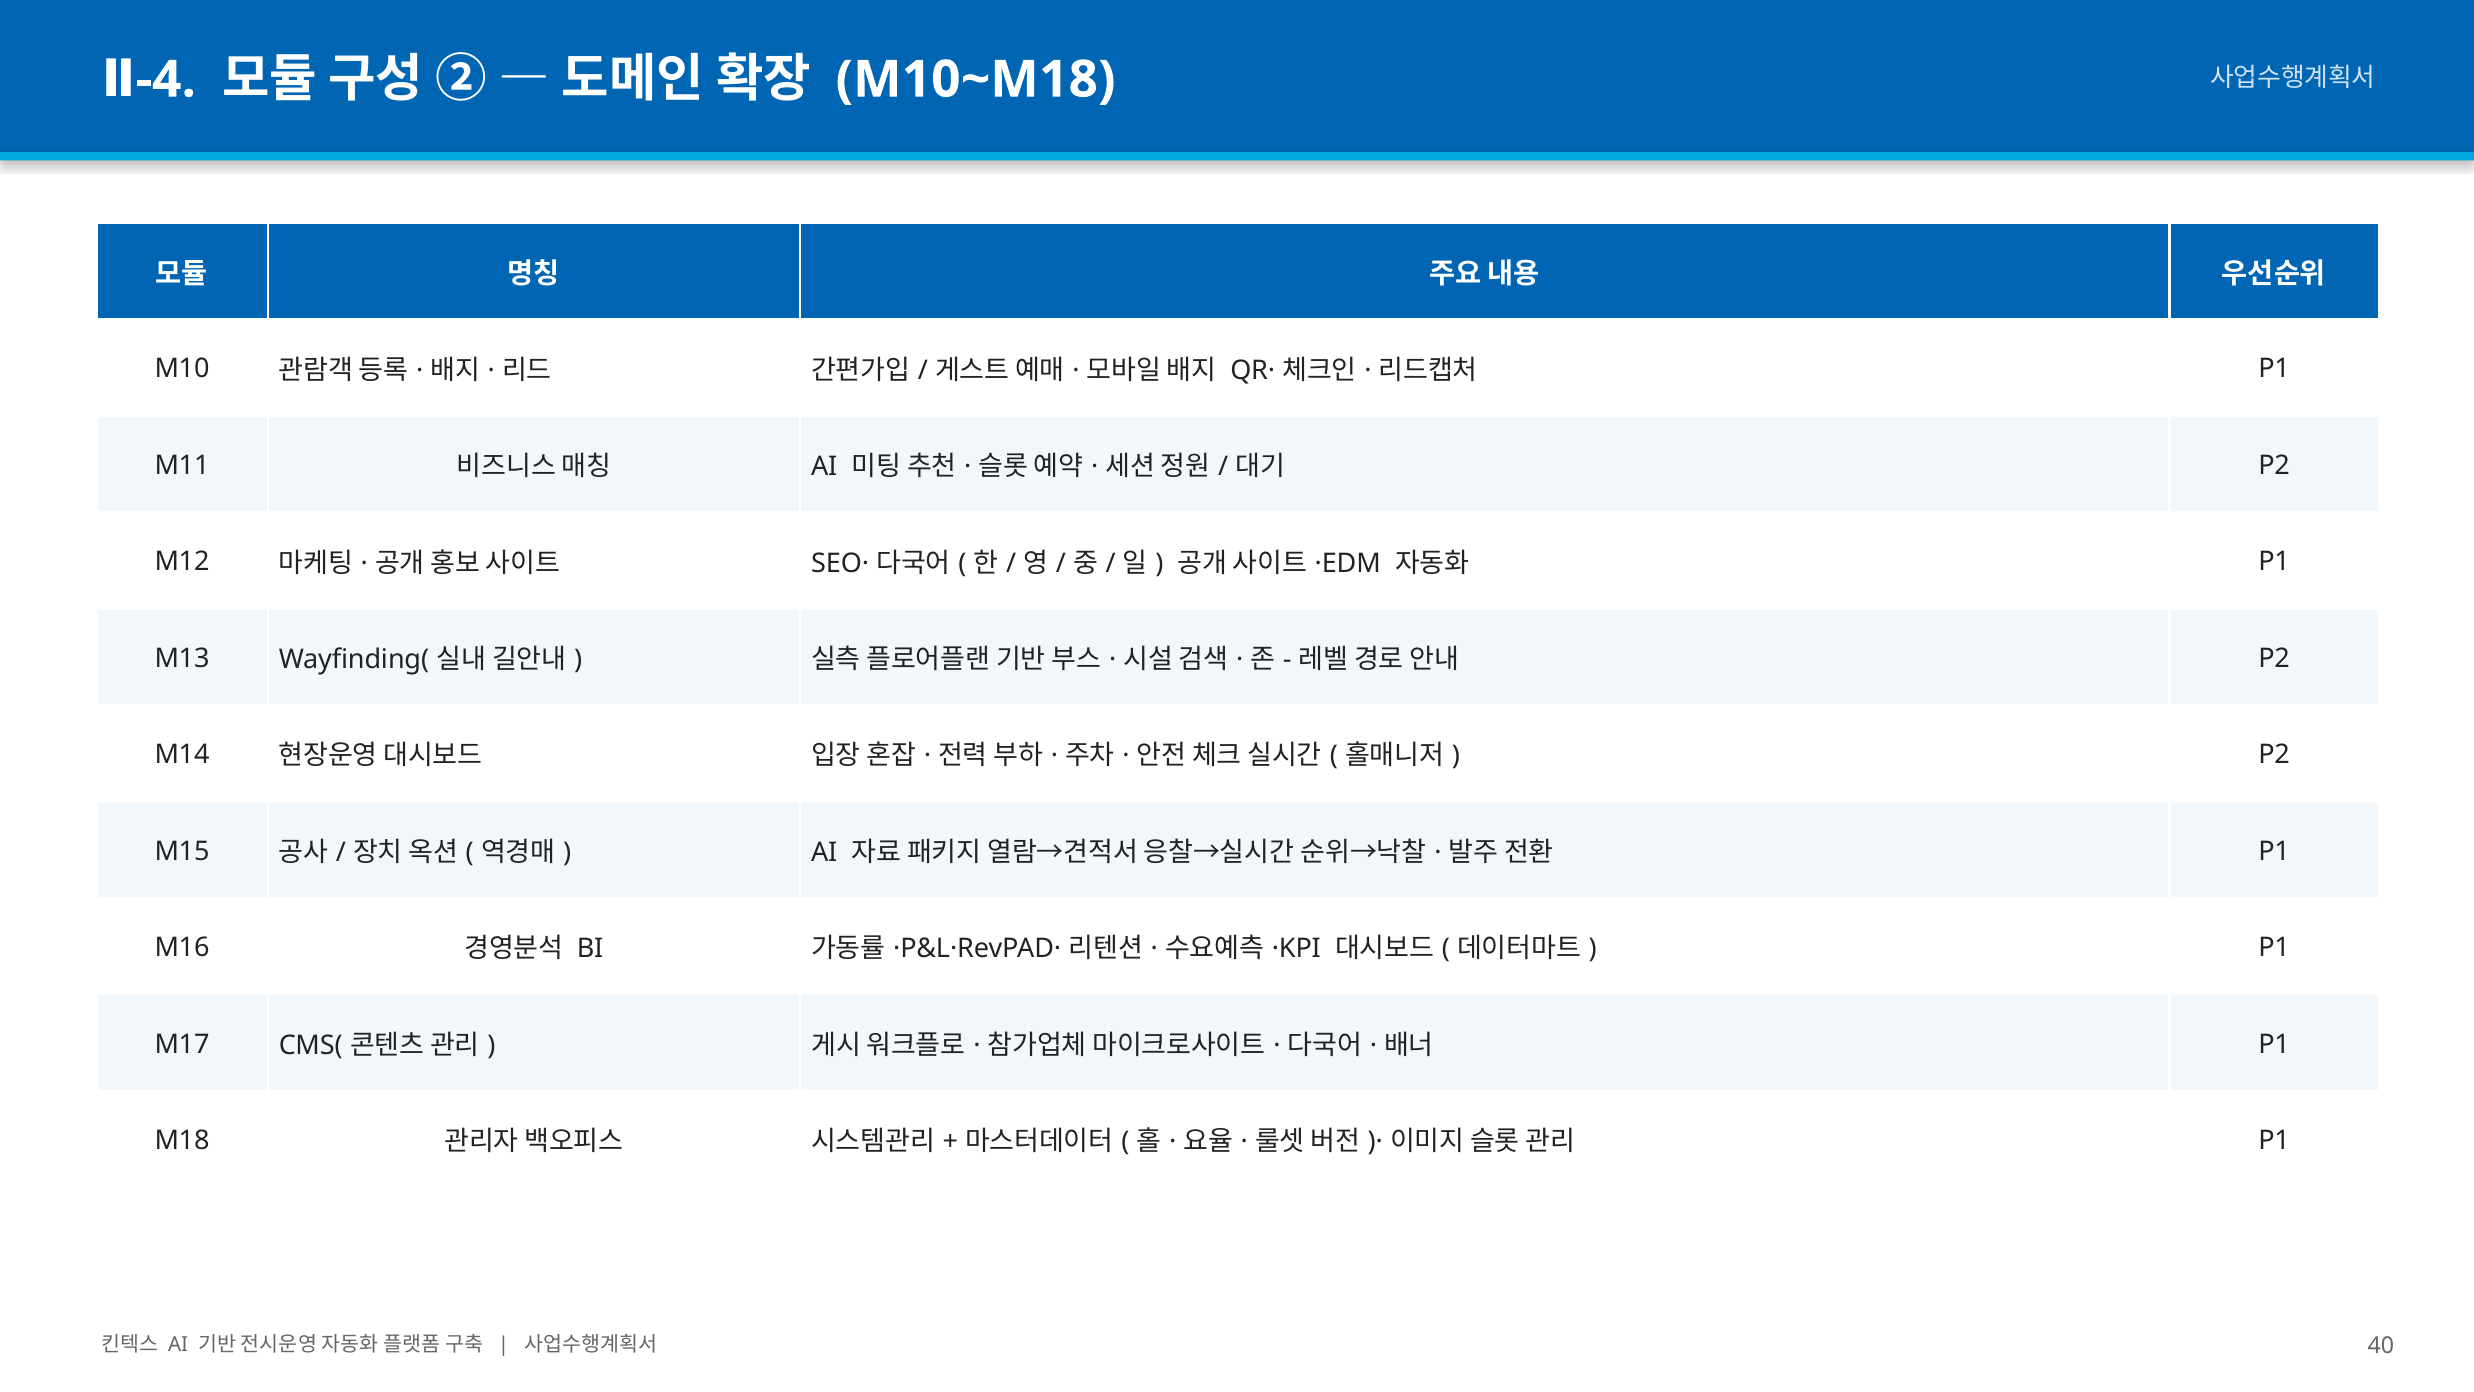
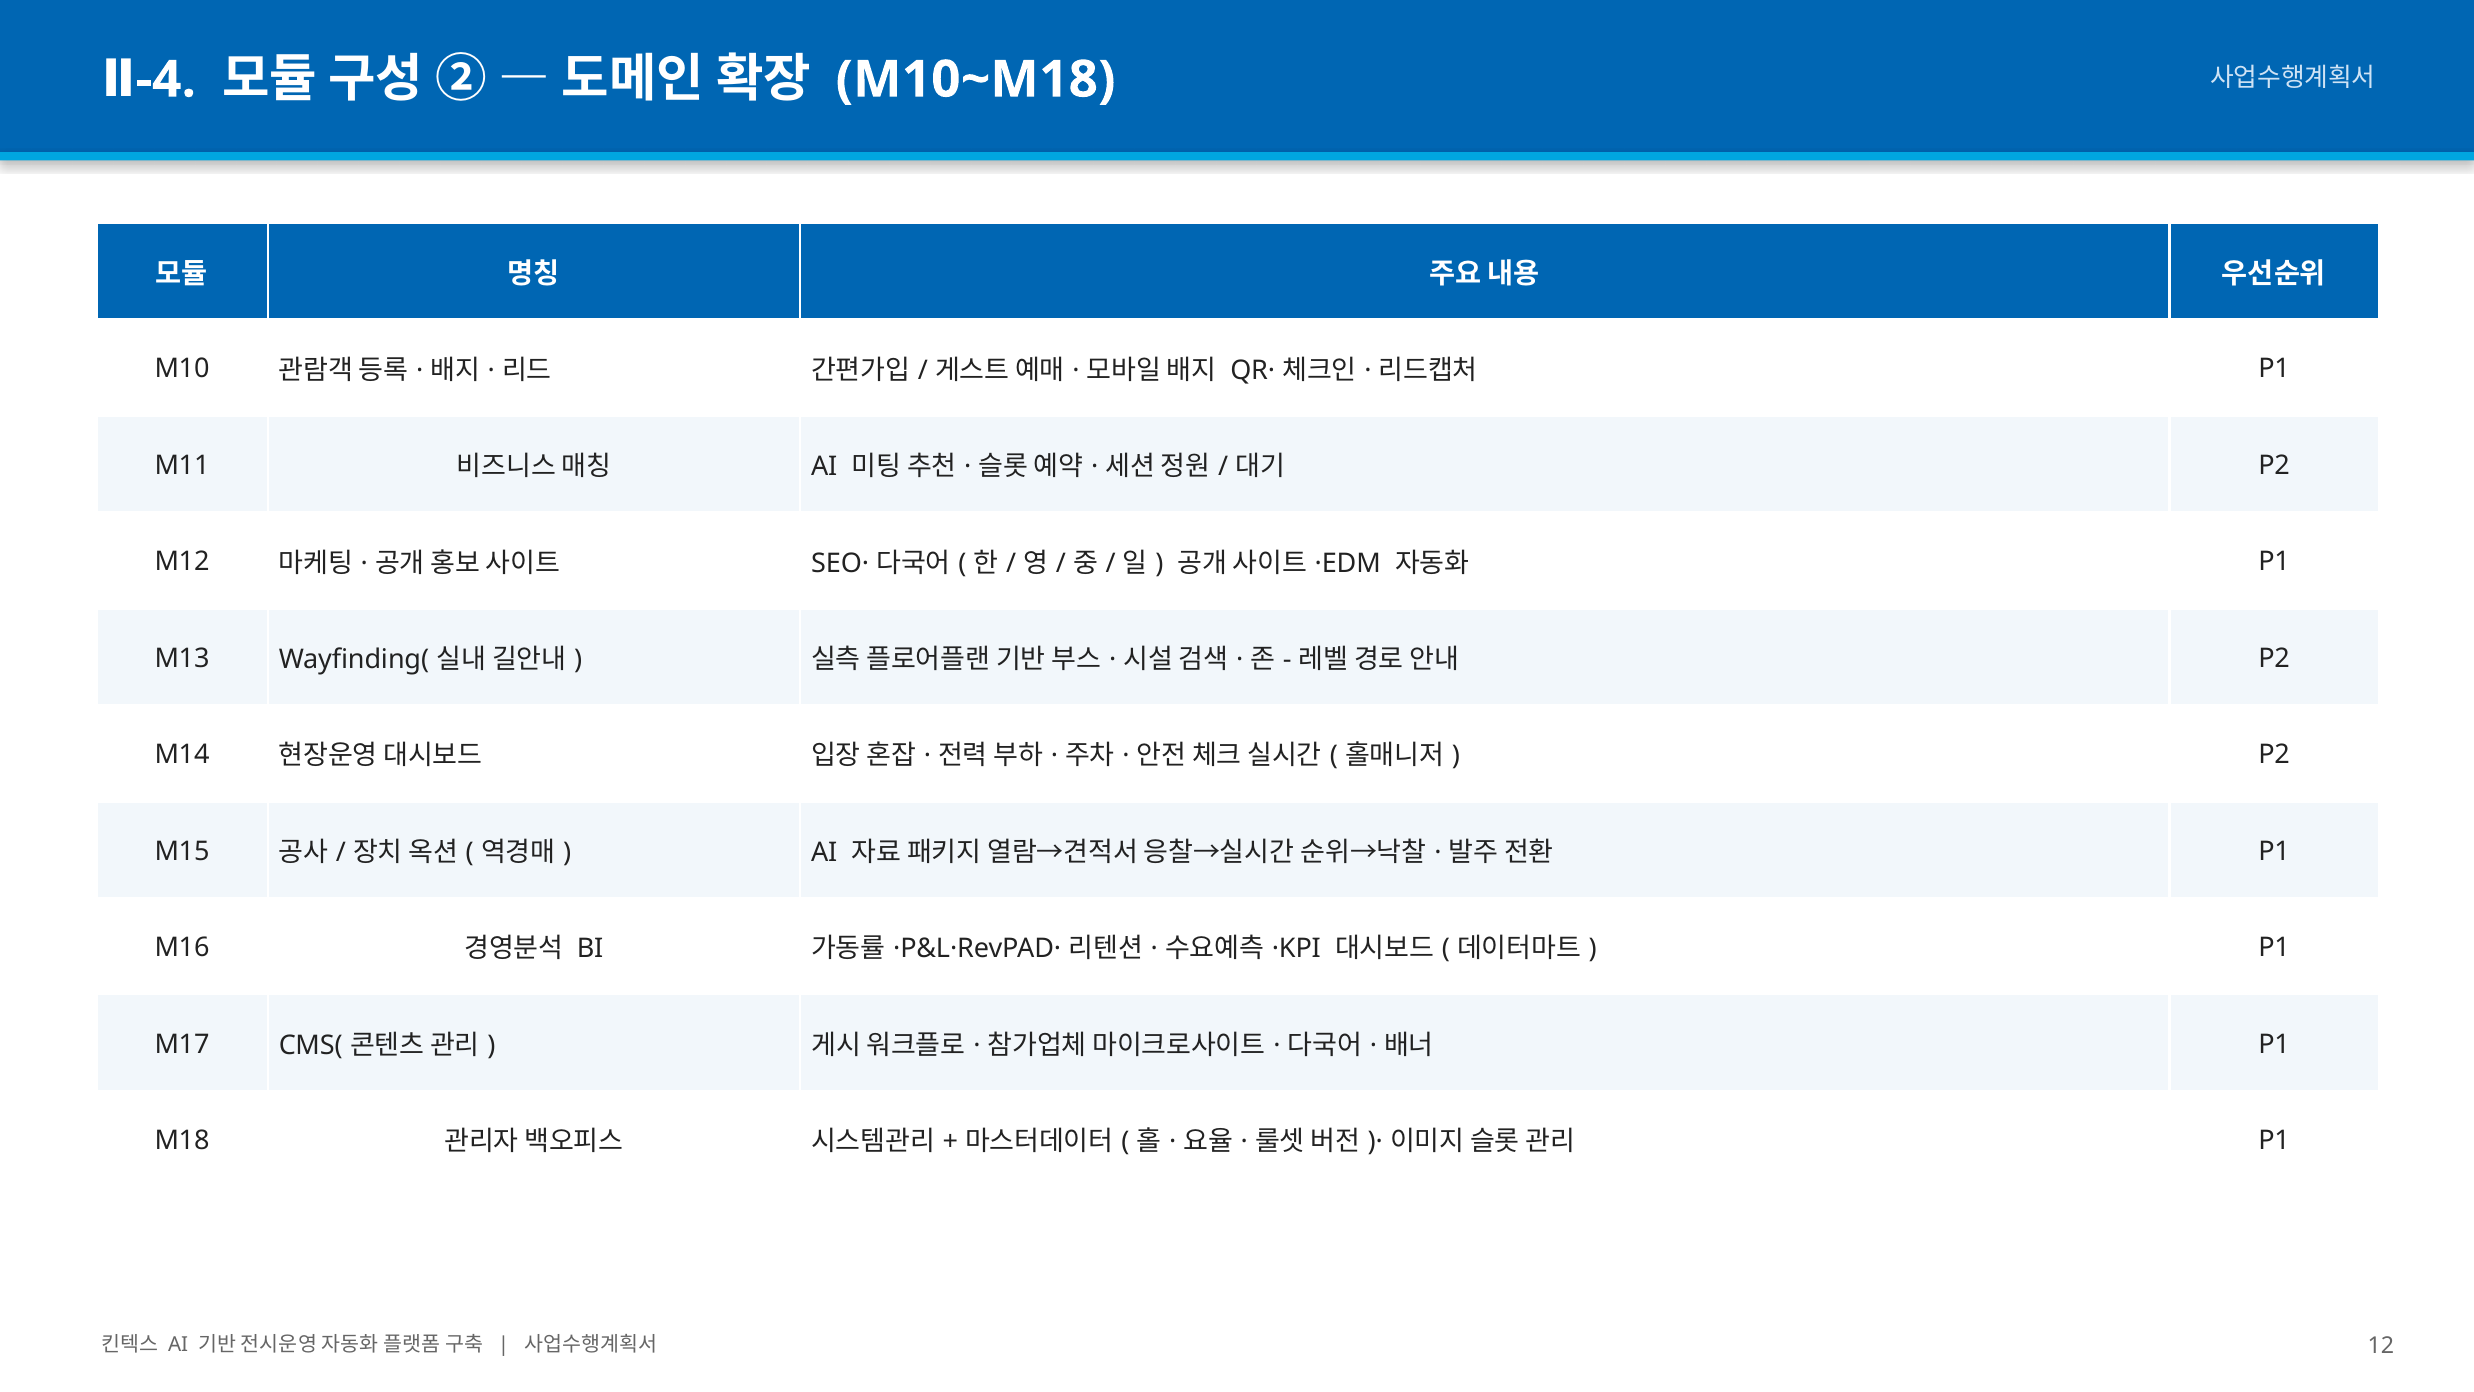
40: 40 -> 12 (2381, 1346)
